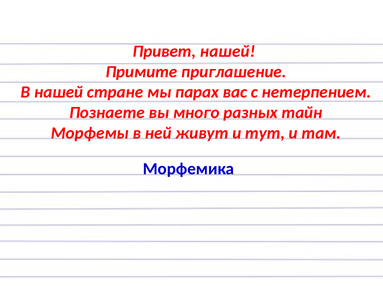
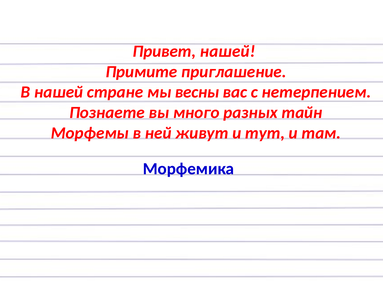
парах: парах -> весны (197, 92)
